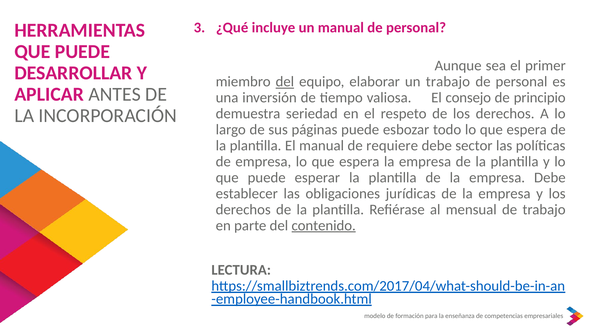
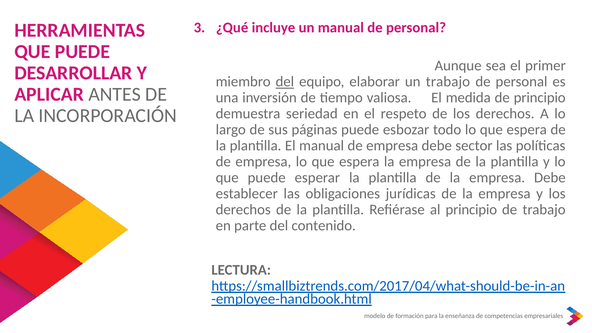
consejo: consejo -> medida (468, 98)
manual de requiere: requiere -> empresa (392, 146)
al mensual: mensual -> principio (471, 210)
contenido underline: present -> none (324, 226)
